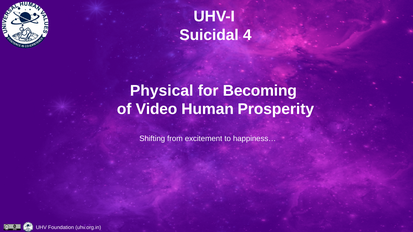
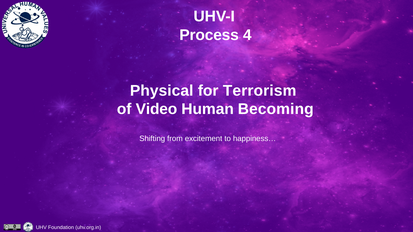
Suicidal: Suicidal -> Process (209, 35)
Becoming: Becoming -> Terrorism (260, 91)
Prosperity: Prosperity -> Becoming (276, 109)
